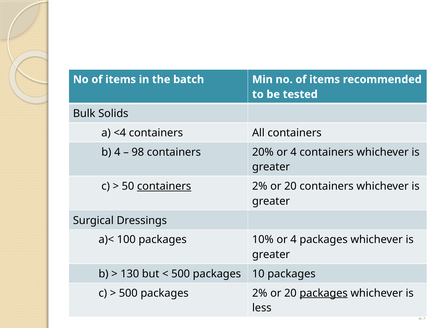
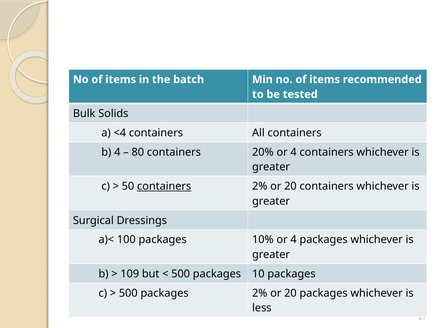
98: 98 -> 80 (138, 152)
130: 130 -> 109 (130, 274)
packages underline: present -> none (324, 293)
